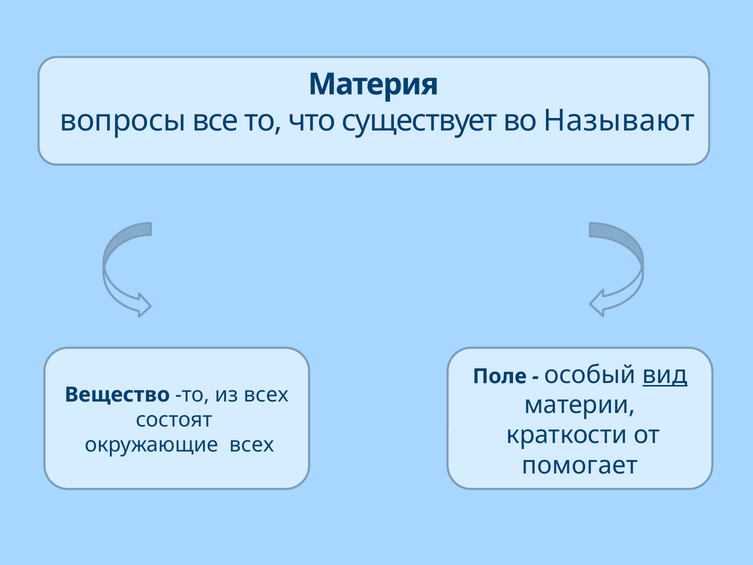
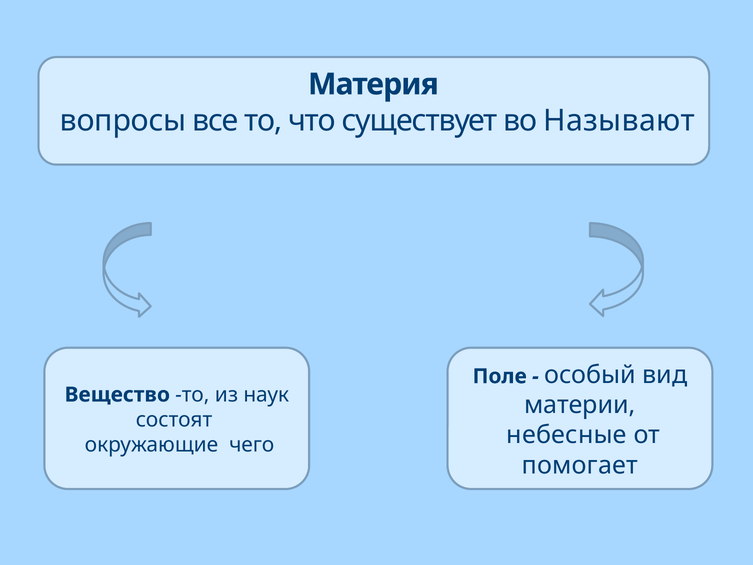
вид underline: present -> none (665, 375)
из всех: всех -> наук (266, 395)
краткости: краткости -> небесные (567, 435)
окружающие всех: всех -> чего (252, 445)
